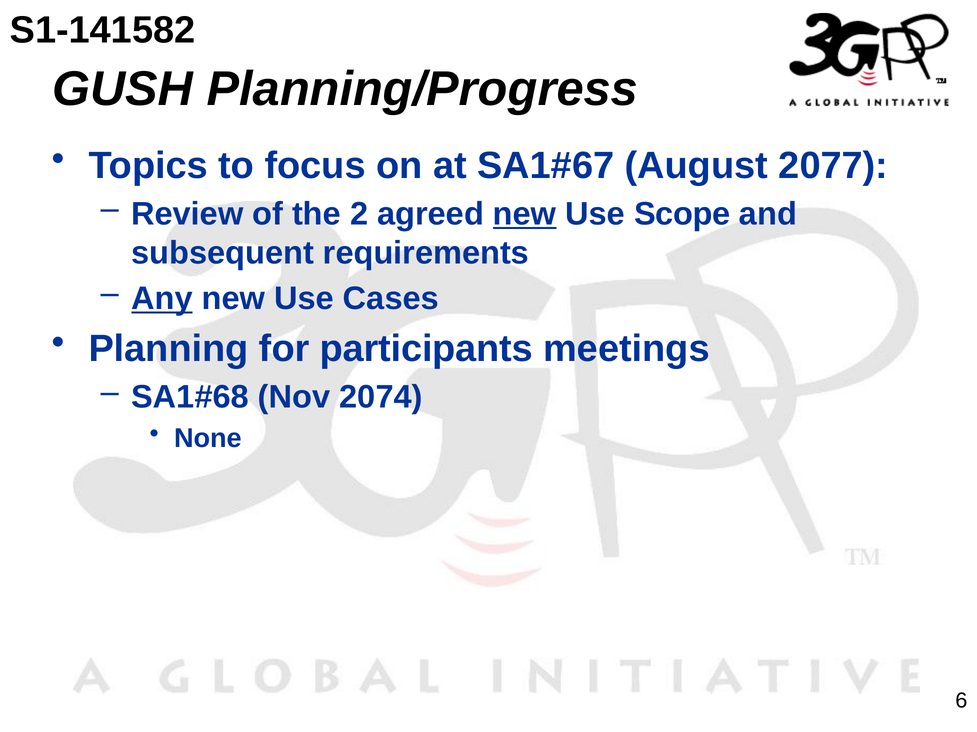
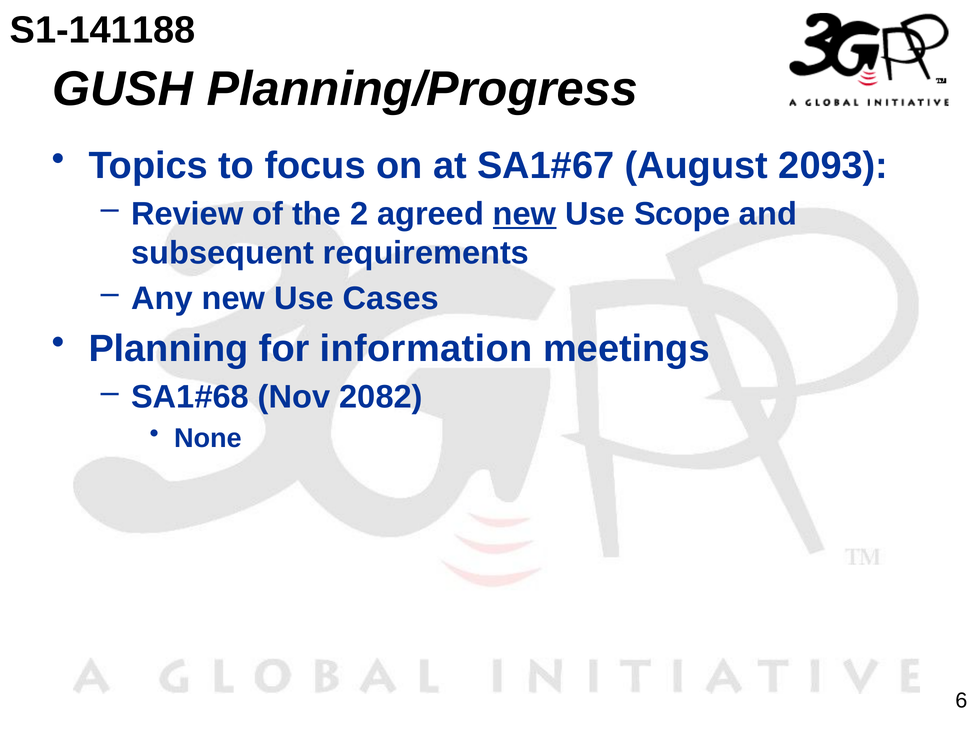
S1-141582: S1-141582 -> S1-141188 (103, 30)
2077: 2077 -> 2093 (833, 166)
Any underline: present -> none (162, 299)
participants: participants -> information (426, 349)
2074: 2074 -> 2082 (381, 398)
